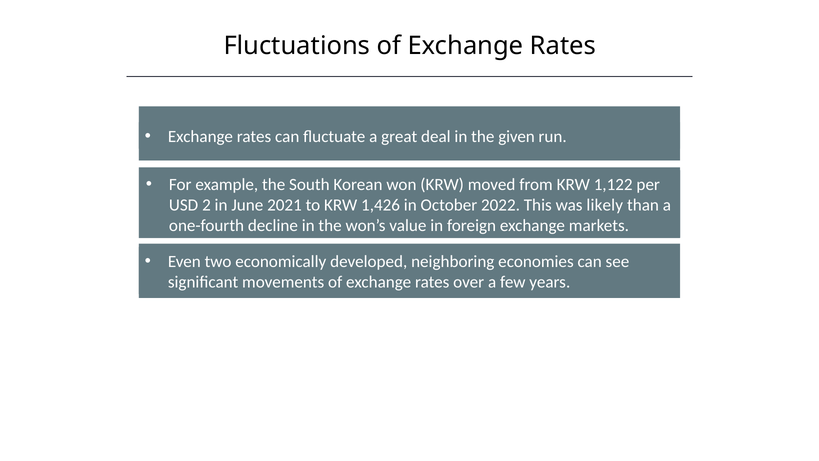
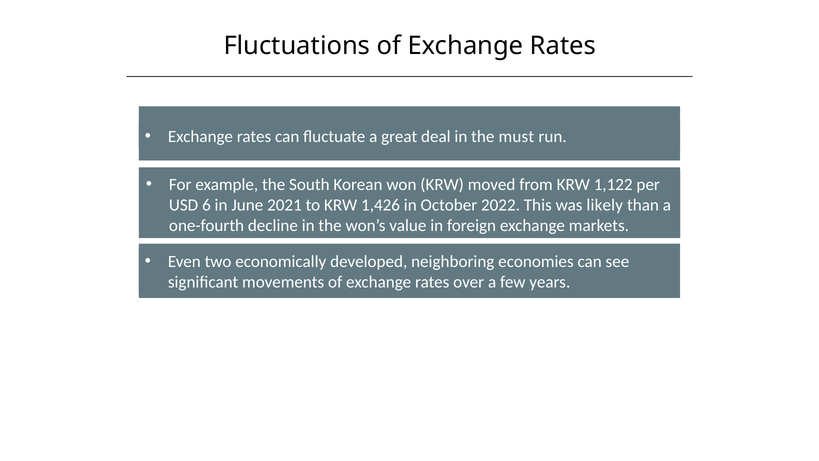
given: given -> must (516, 137)
2: 2 -> 6 (206, 205)
